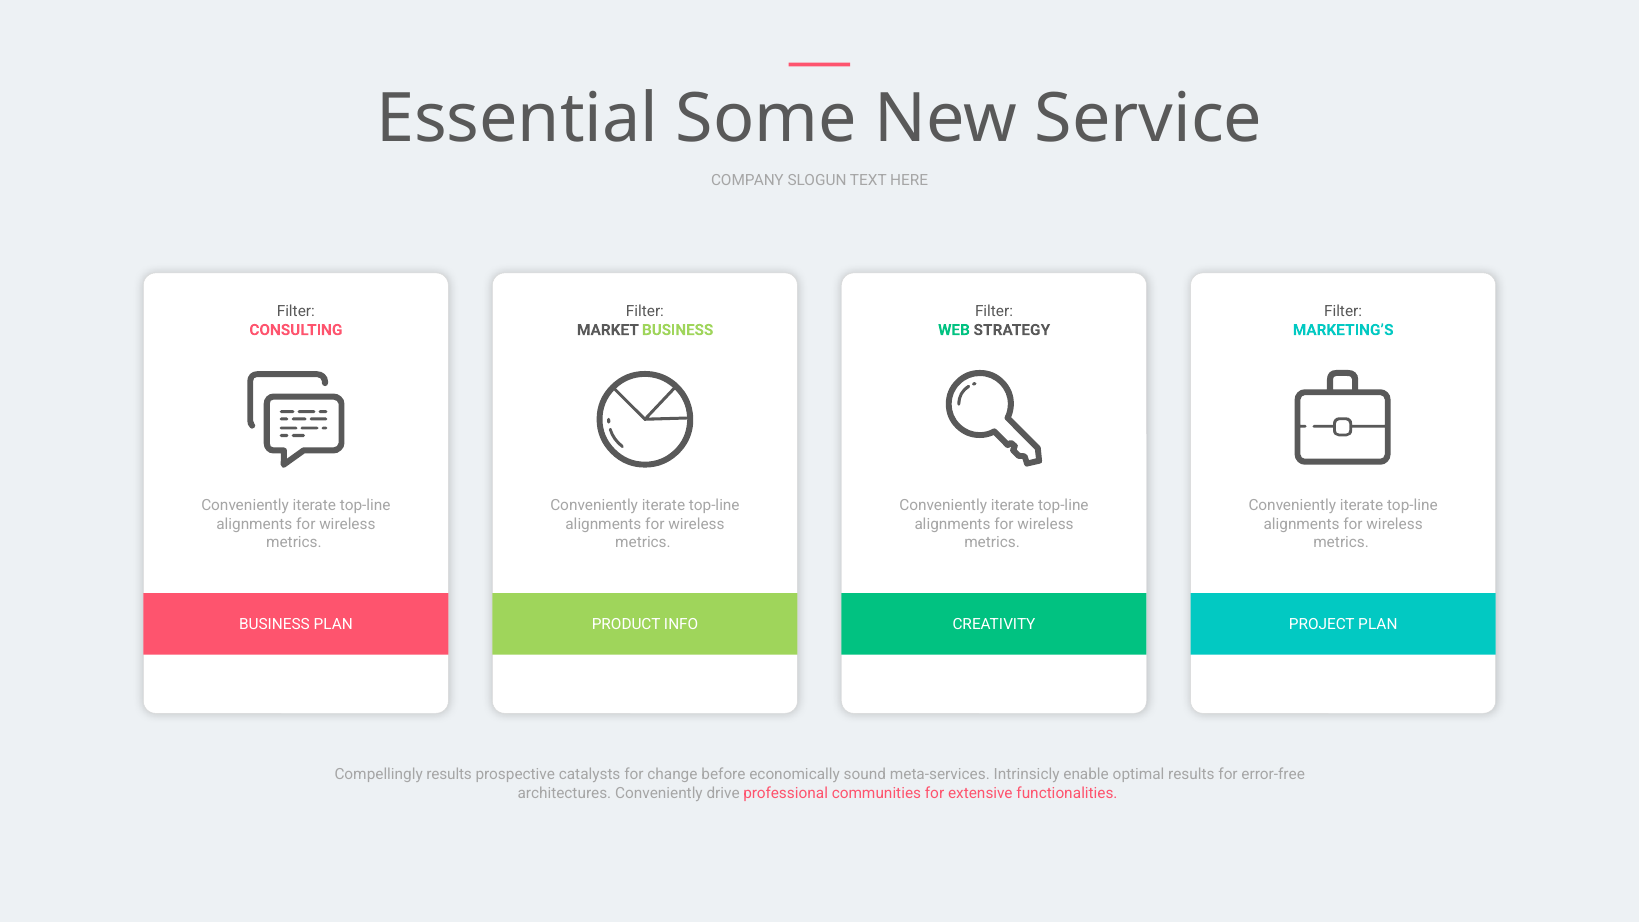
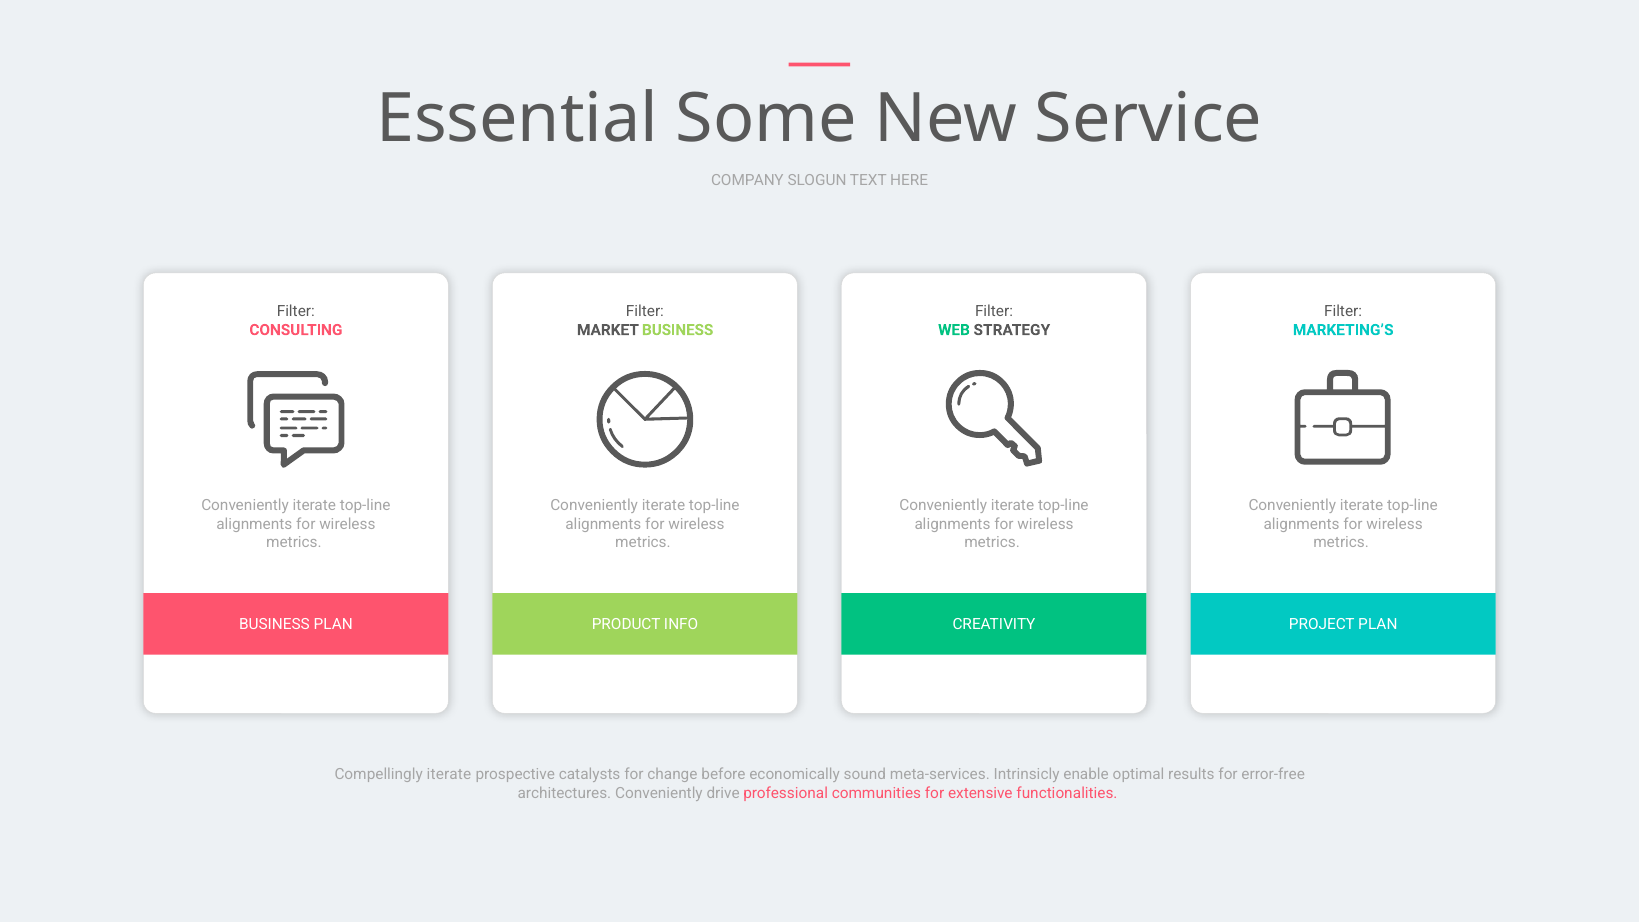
Compellingly results: results -> iterate (449, 774)
